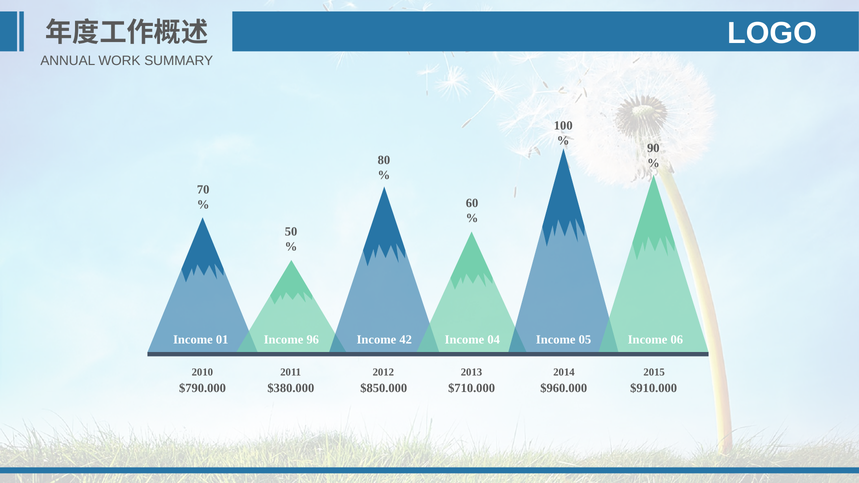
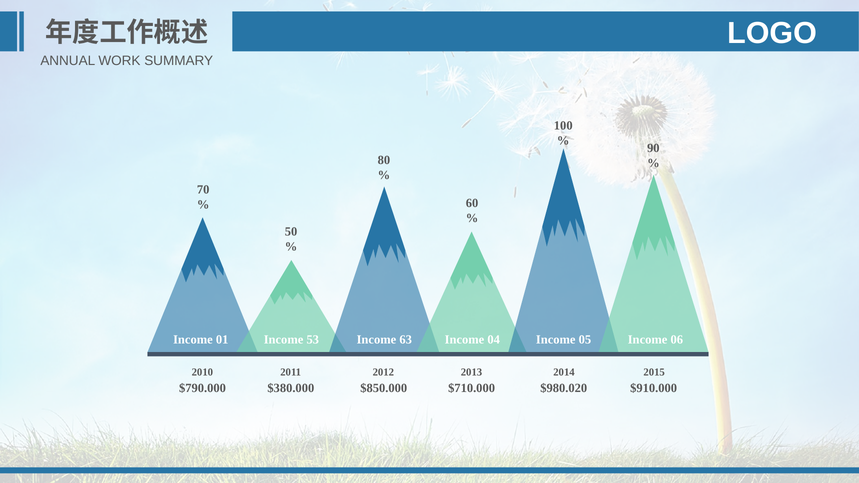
96: 96 -> 53 (313, 340)
42: 42 -> 63 (406, 340)
$960.000: $960.000 -> $980.020 (564, 388)
